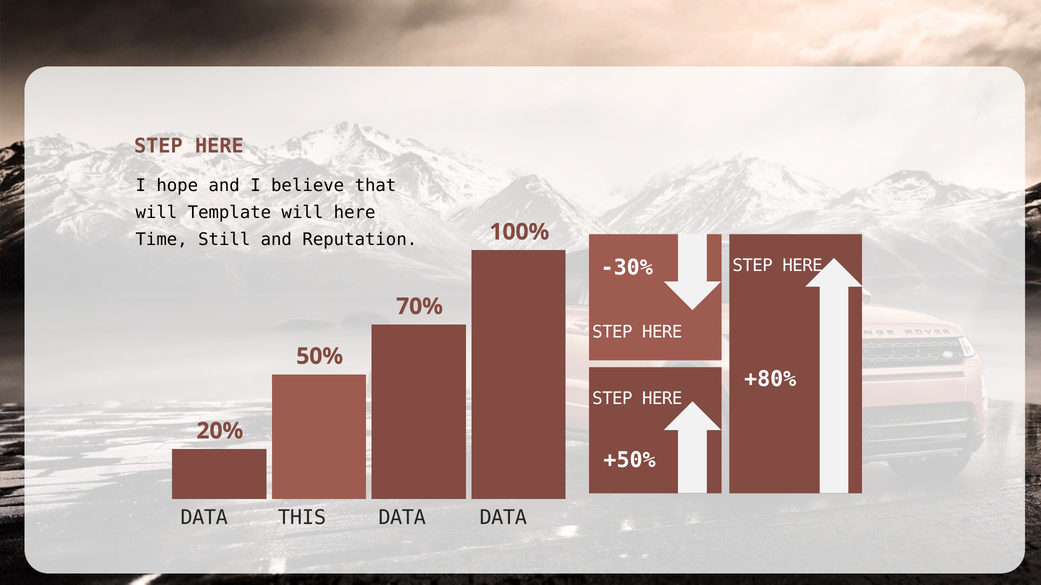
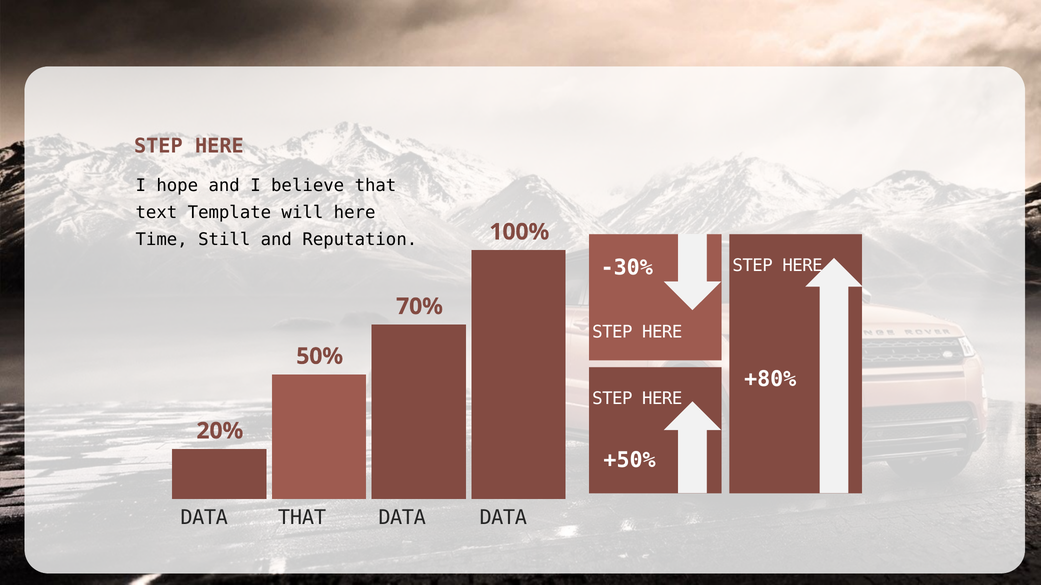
will: will -> text (156, 213)
DATA THIS: THIS -> THAT (302, 518)
